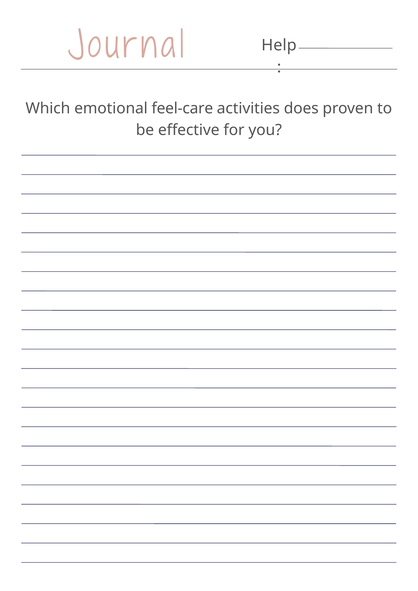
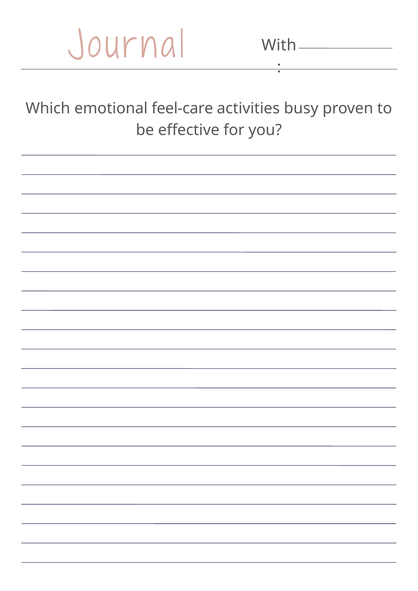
Help: Help -> With (279, 45)
does: does -> busy (301, 108)
